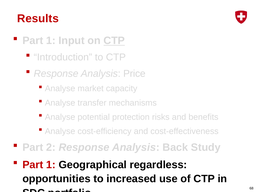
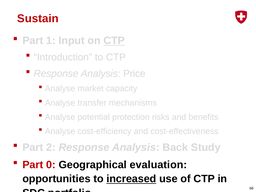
Results: Results -> Sustain (38, 18)
1: 1 -> 0 (51, 165)
regardless: regardless -> evaluation (158, 165)
increased underline: none -> present (131, 179)
